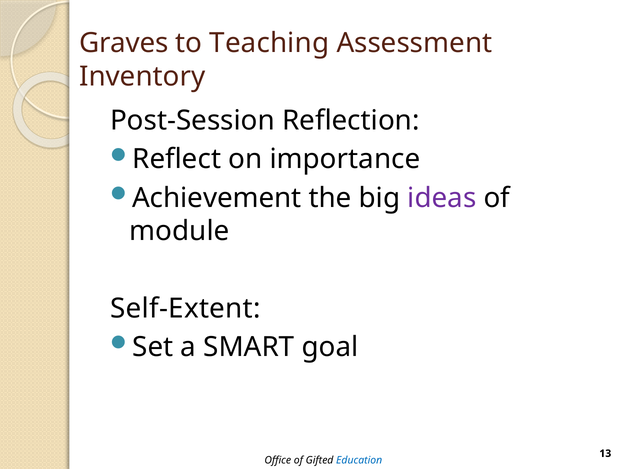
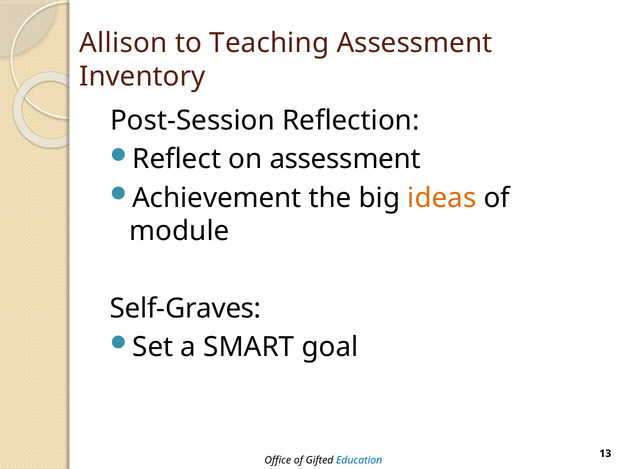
Graves: Graves -> Allison (123, 43)
on importance: importance -> assessment (345, 159)
ideas colour: purple -> orange (442, 198)
Self-Extent: Self-Extent -> Self-Graves (186, 309)
